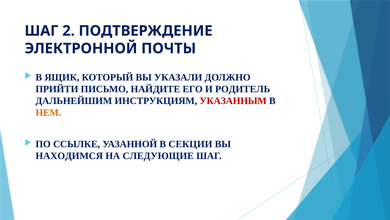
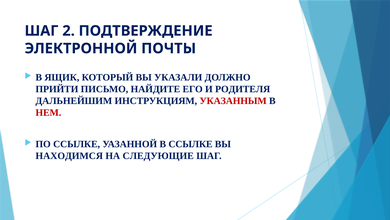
РОДИТЕЛЬ: РОДИТЕЛЬ -> РОДИТЕЛЯ (243, 89)
НЕМ colour: orange -> red (48, 112)
В СЕКЦИИ: СЕКЦИИ -> ССЫЛКЕ (191, 144)
